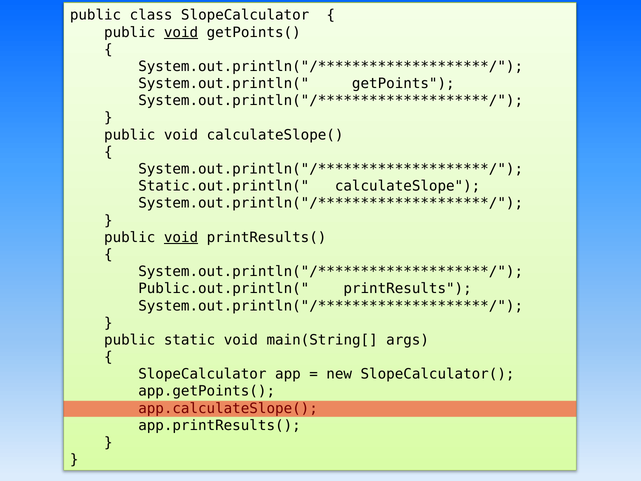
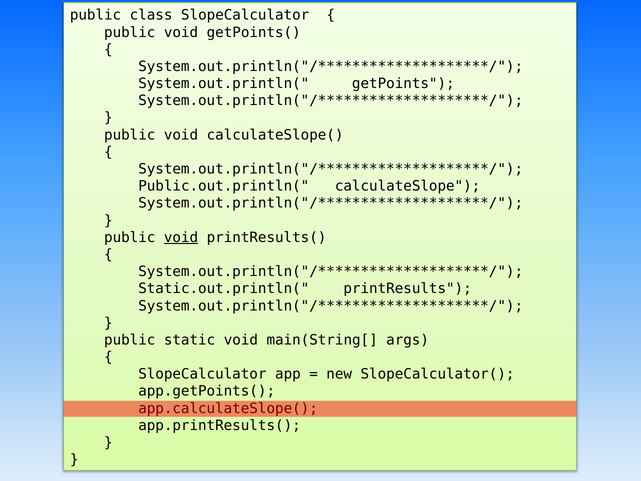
void underline: present -> none (181, 32)
Static.out.println(: Static.out.println( -> Public.out.println( (224, 186)
Public.out.println(: Public.out.println( -> Static.out.println( (224, 289)
